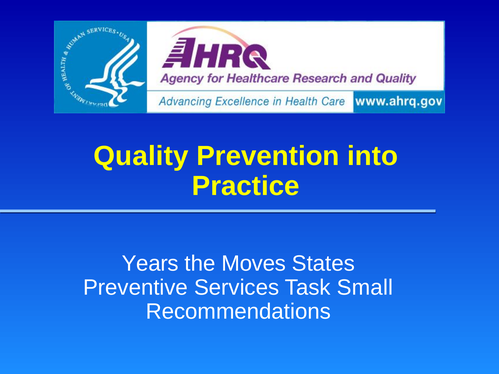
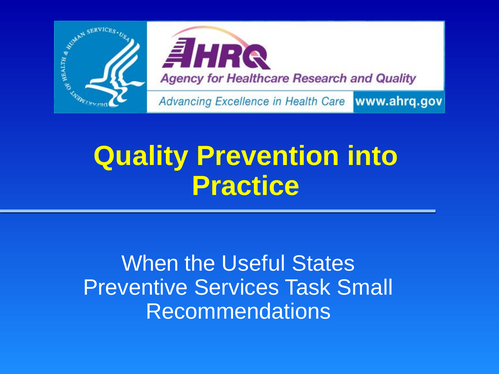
Years: Years -> When (150, 264)
Moves: Moves -> Useful (254, 264)
